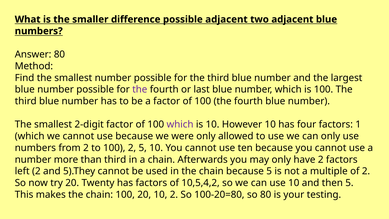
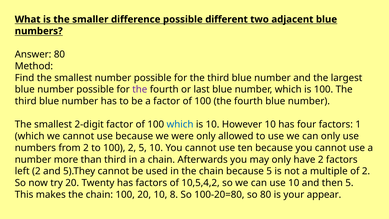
possible adjacent: adjacent -> different (227, 19)
which colour: purple -> blue (180, 124)
10 2: 2 -> 8 (174, 194)
testing: testing -> appear (324, 194)
